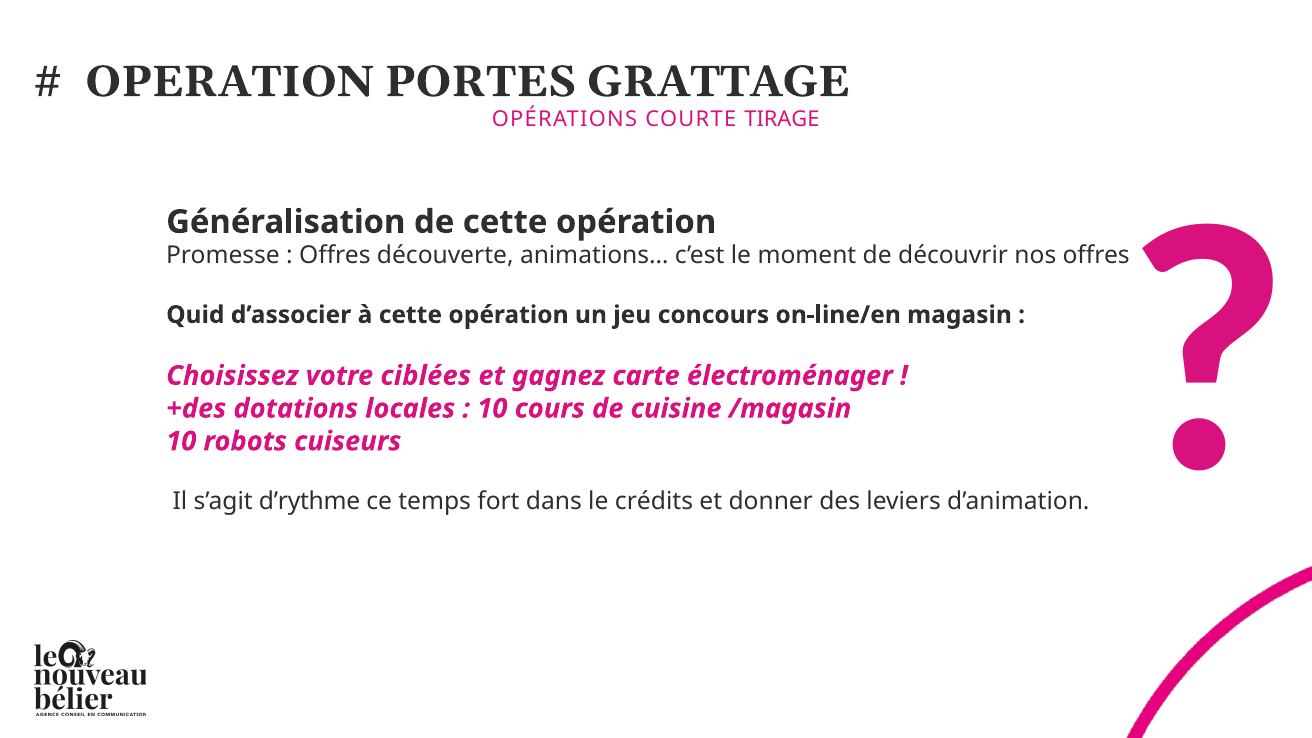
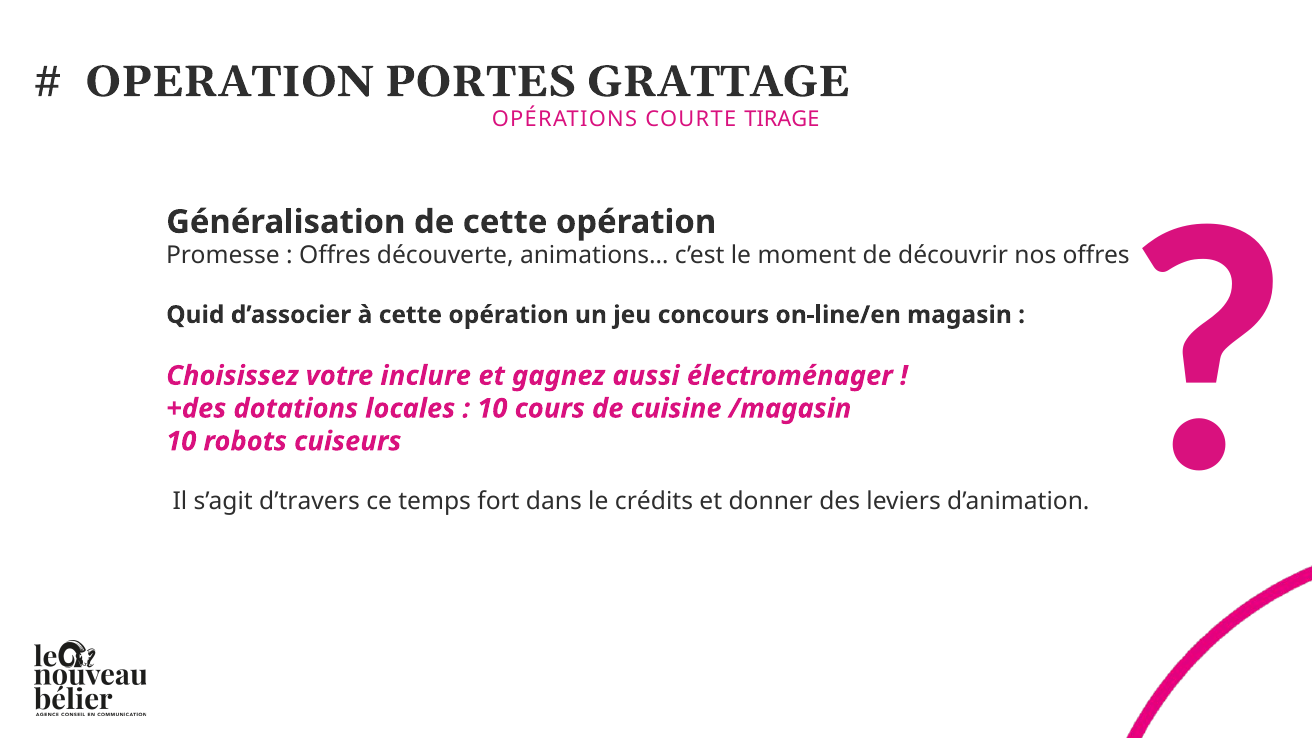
ciblées: ciblées -> inclure (426, 376)
carte: carte -> aussi (646, 376)
d’rythme: d’rythme -> d’travers (309, 502)
